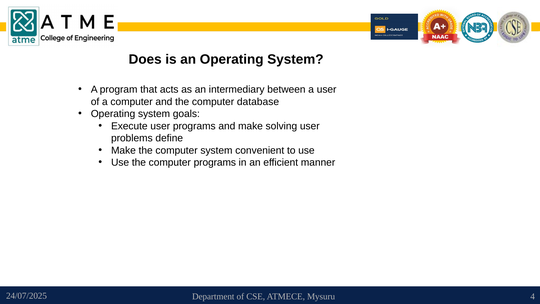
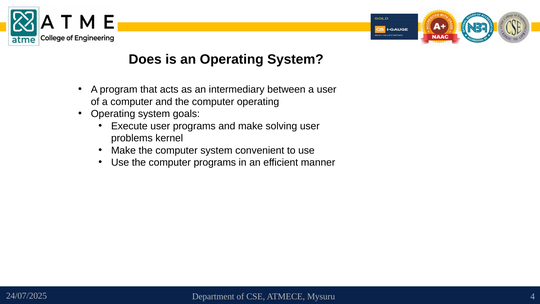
computer database: database -> operating (258, 102)
define: define -> kernel (169, 138)
